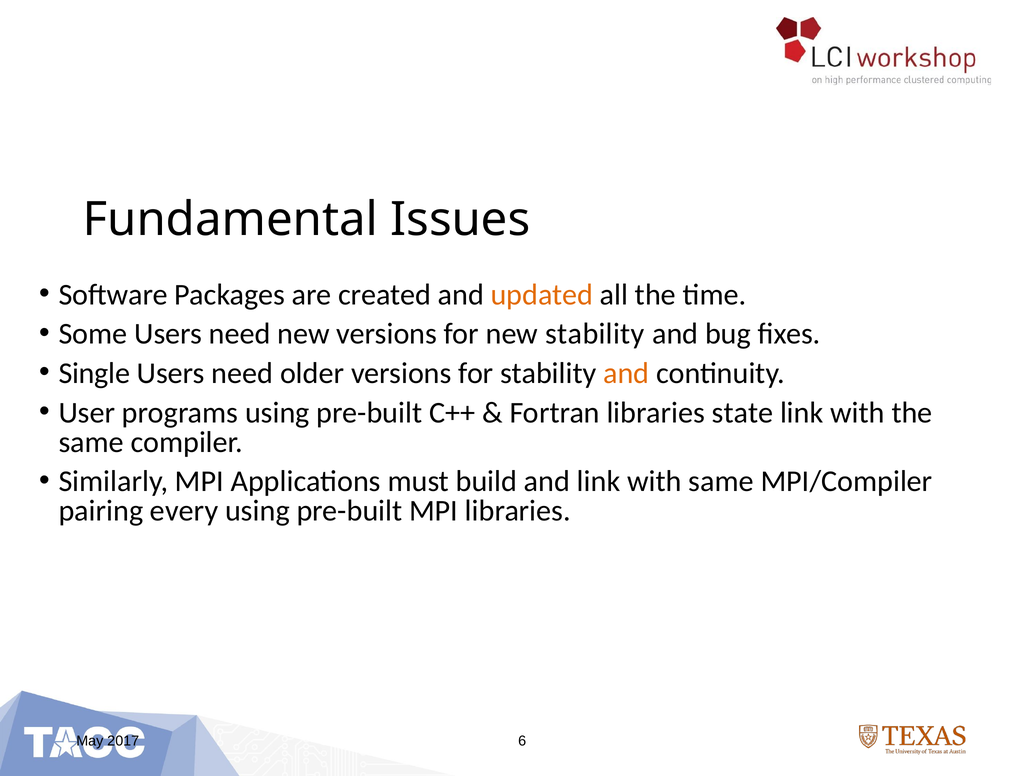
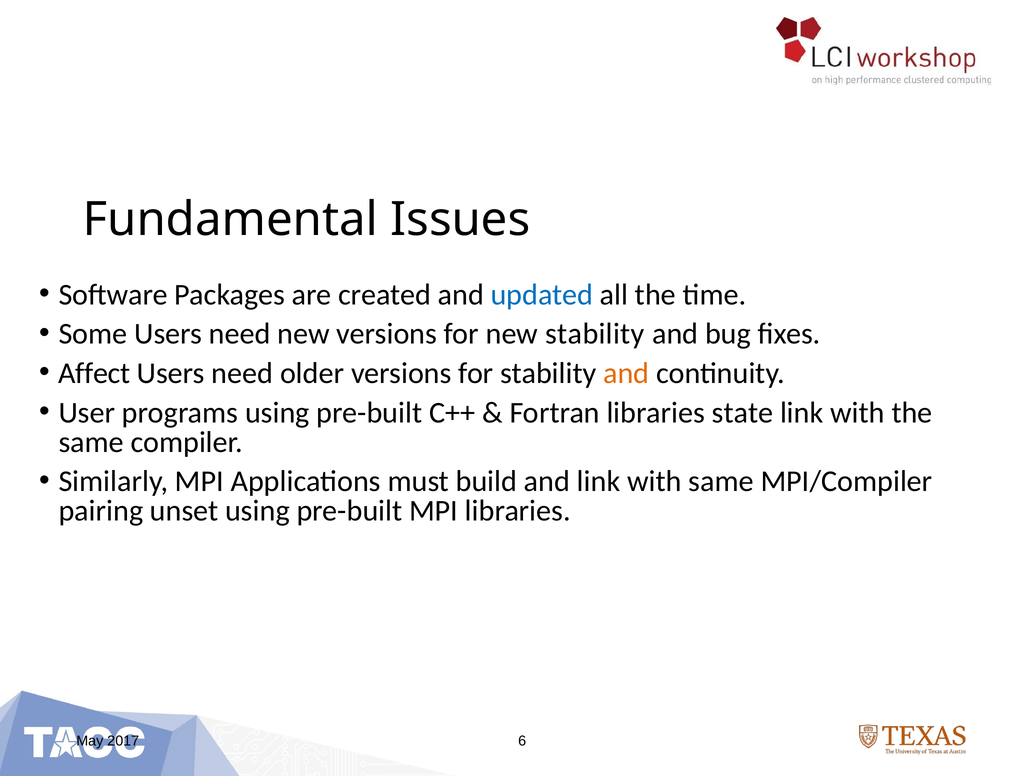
updated colour: orange -> blue (542, 295)
Single: Single -> Affect (94, 373)
every: every -> unset (184, 511)
